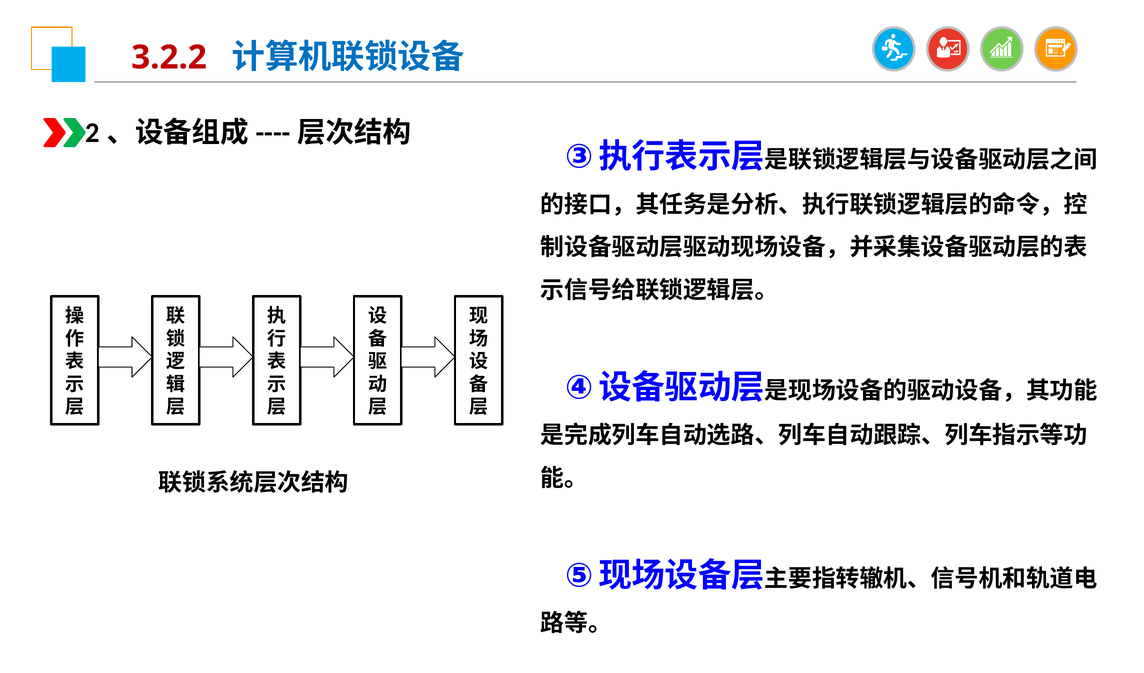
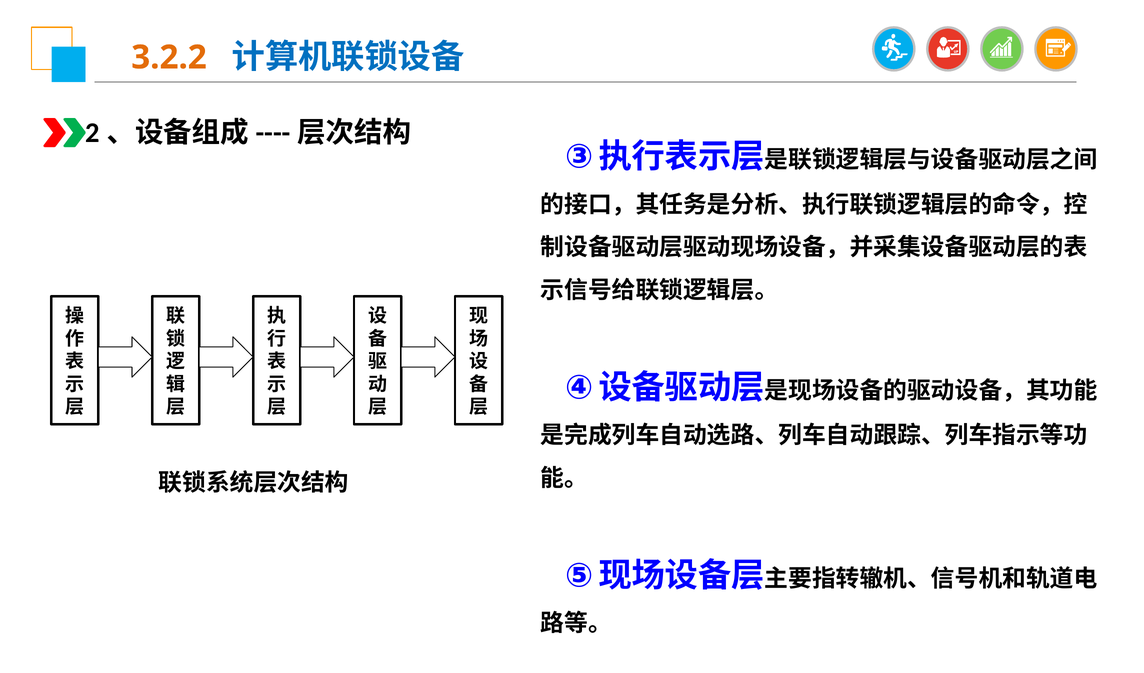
3.2.2 colour: red -> orange (169, 57)
